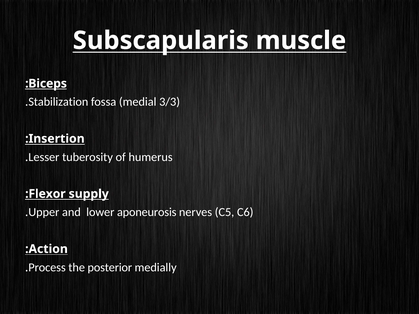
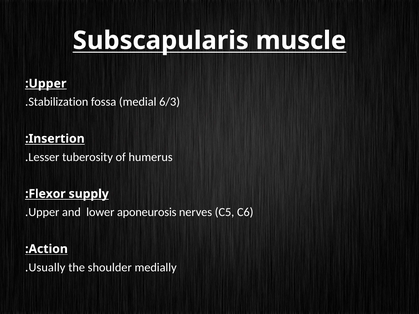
Biceps: Biceps -> Upper (48, 84)
3/3: 3/3 -> 6/3 (170, 102)
Process: Process -> Usually (47, 268)
posterior: posterior -> shoulder (110, 268)
